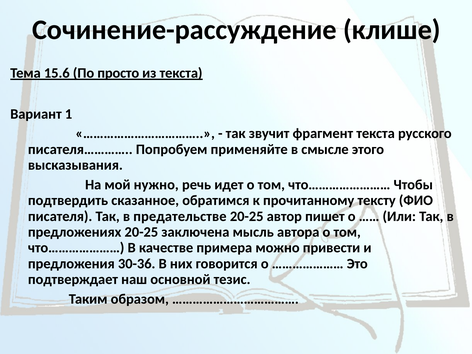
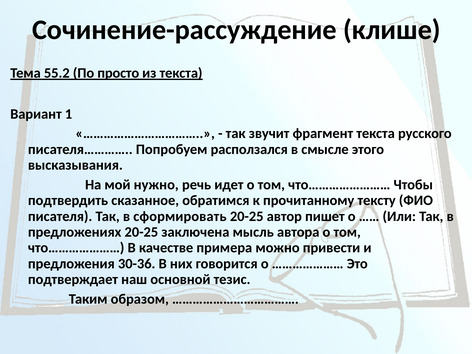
15.6: 15.6 -> 55.2 (57, 73)
применяйте: применяйте -> расползался (249, 149)
предательстве: предательстве -> сформировать (180, 216)
